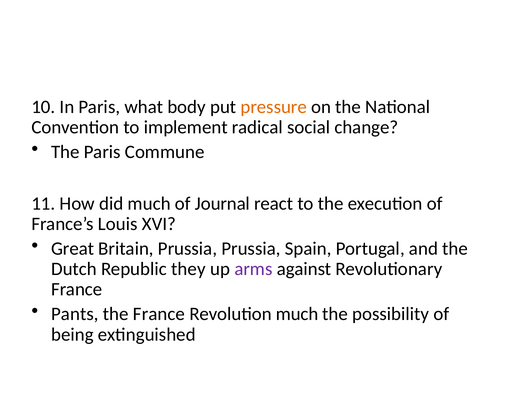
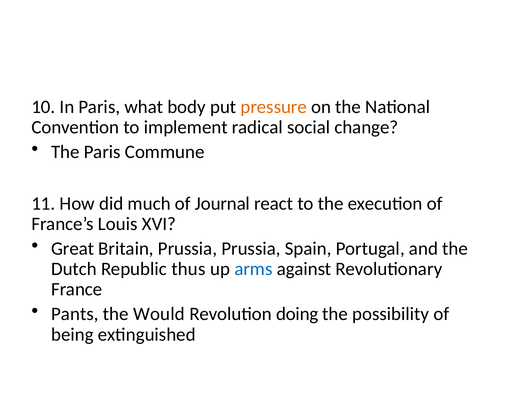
they: they -> thus (188, 269)
arms colour: purple -> blue (253, 269)
the France: France -> Would (159, 314)
Revolution much: much -> doing (297, 314)
